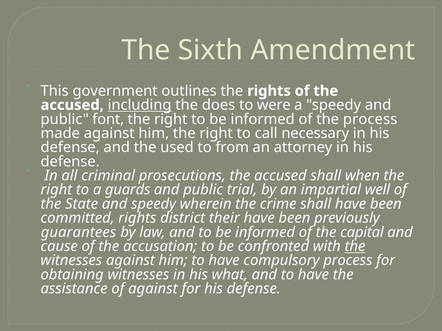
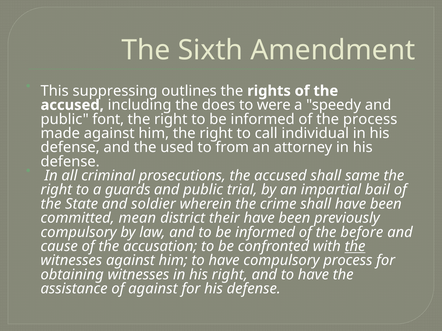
government: government -> suppressing (115, 91)
including underline: present -> none (140, 105)
necessary: necessary -> individual (315, 133)
when: when -> same (362, 176)
well: well -> bail (377, 190)
and speedy: speedy -> soldier (153, 204)
committed rights: rights -> mean (137, 218)
guarantees: guarantees -> compulsory (79, 233)
capital: capital -> before (362, 233)
his what: what -> right (230, 275)
